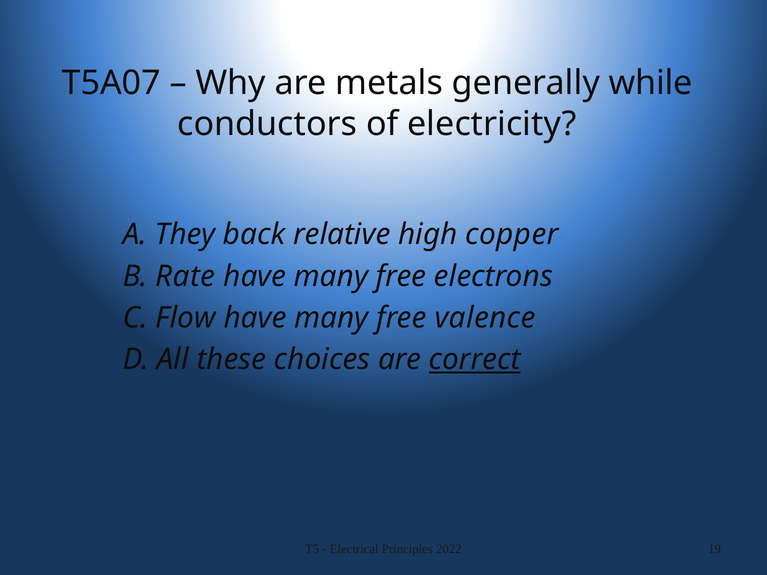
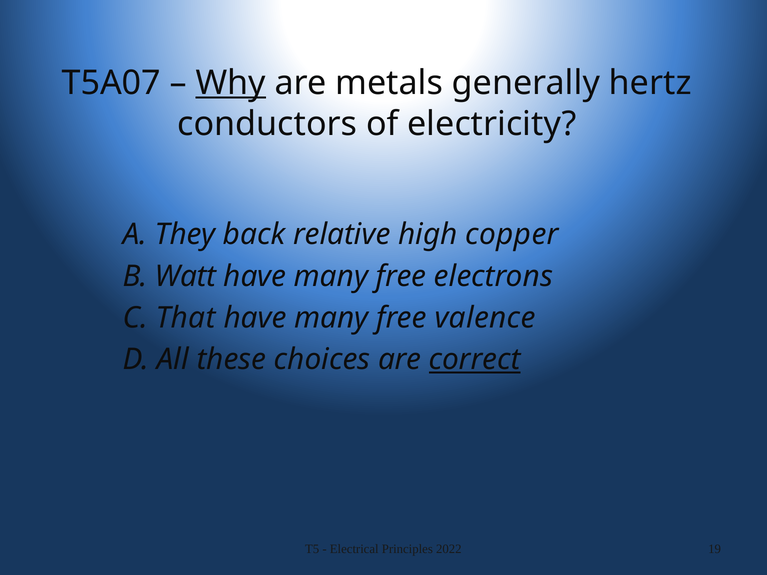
Why underline: none -> present (231, 83)
while: while -> hertz (650, 83)
Rate: Rate -> Watt (186, 276)
Flow: Flow -> That (186, 318)
